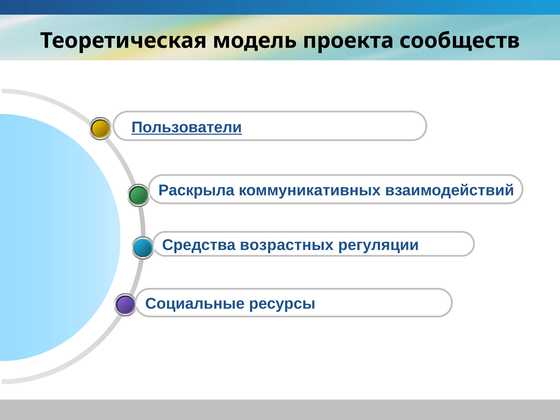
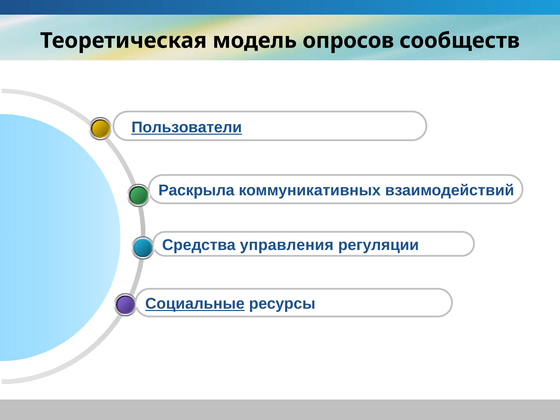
проекта: проекта -> опросов (348, 41)
возрастных: возрастных -> управления (287, 245)
Социальные underline: none -> present (195, 304)
